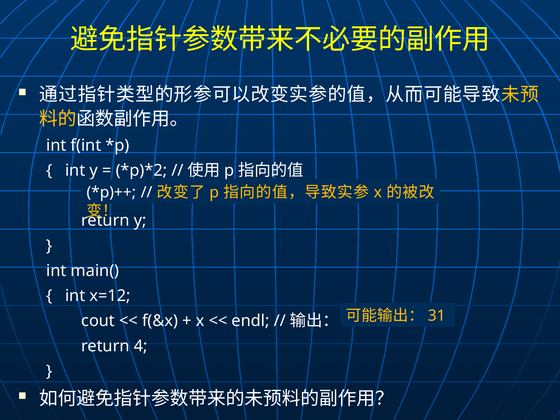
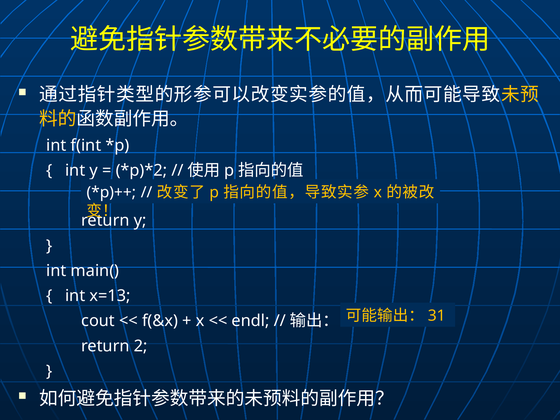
x=12: x=12 -> x=13 (110, 296)
4: 4 -> 2 (141, 346)
